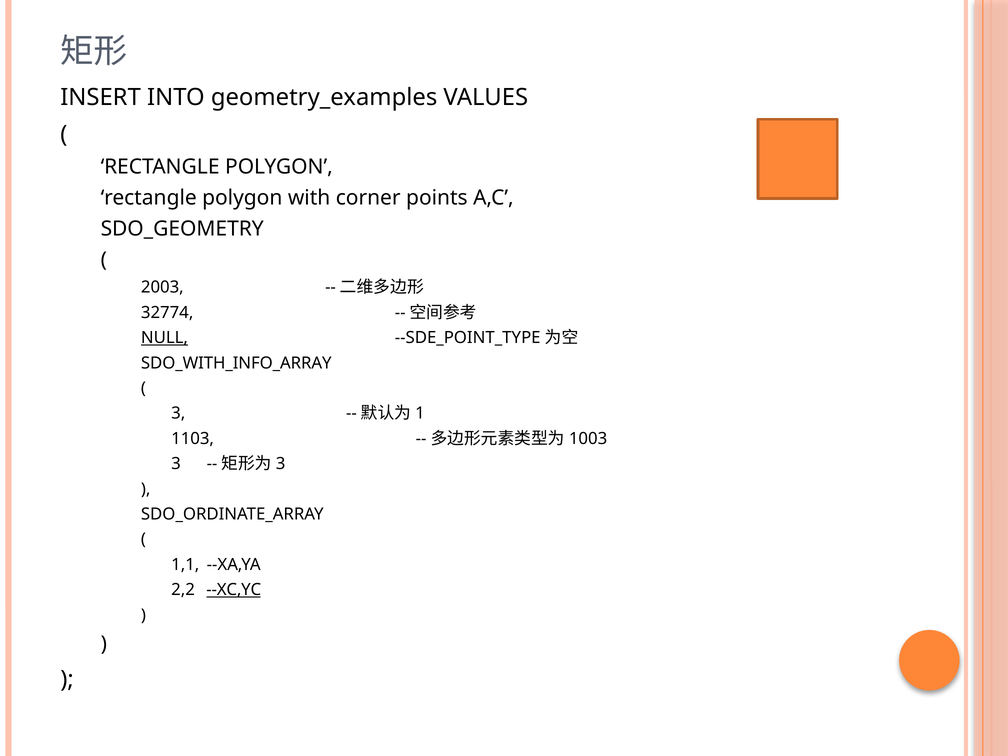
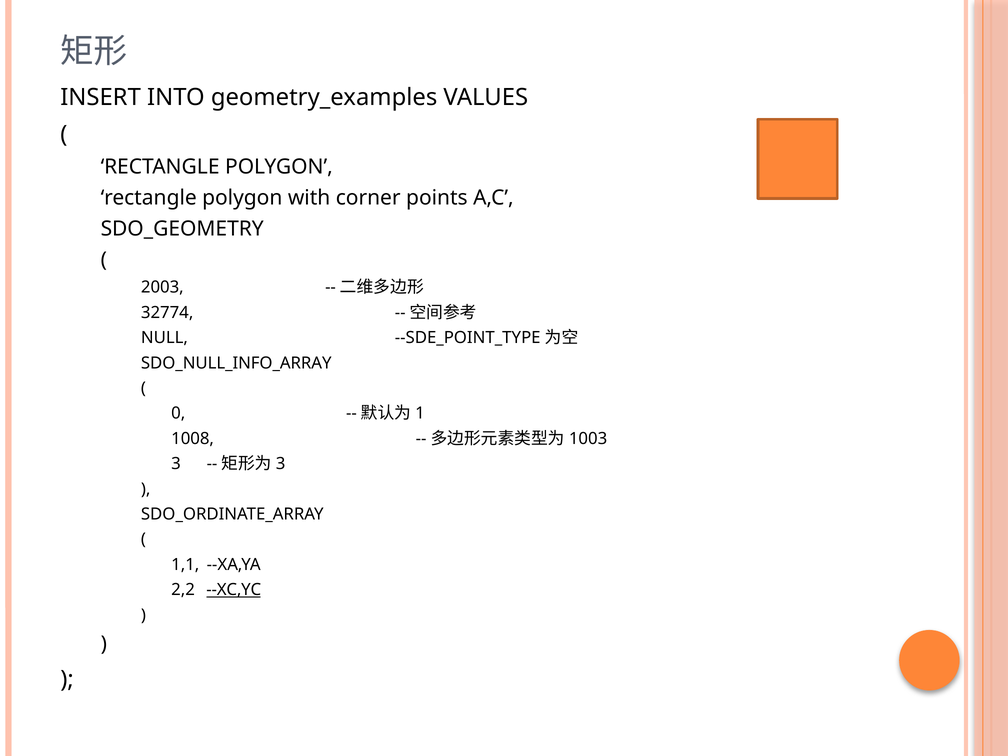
NULL underline: present -> none (164, 338)
SDO_WITH_INFO_ARRAY: SDO_WITH_INFO_ARRAY -> SDO_NULL_INFO_ARRAY (236, 363)
3: 3 -> 0 (178, 413)
1103: 1103 -> 1008 (193, 439)
